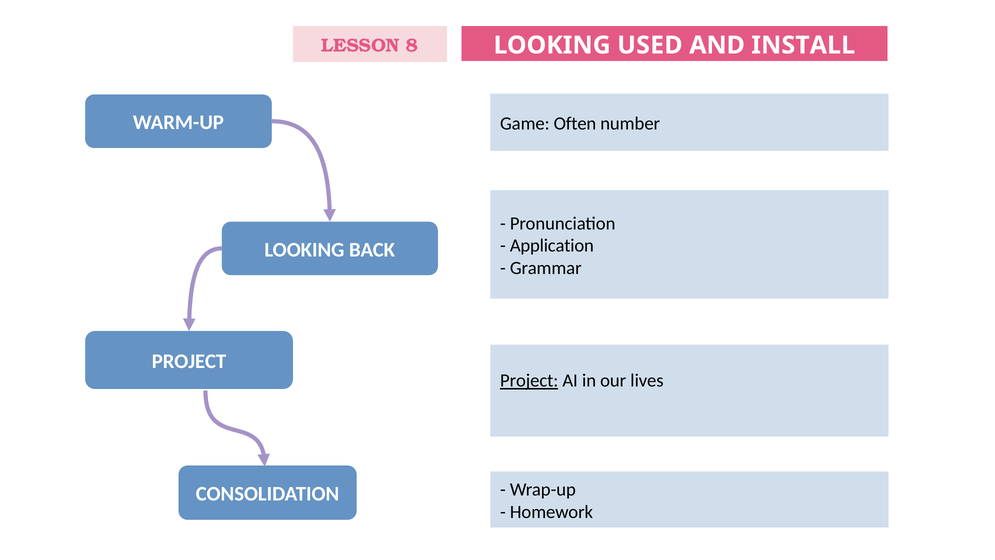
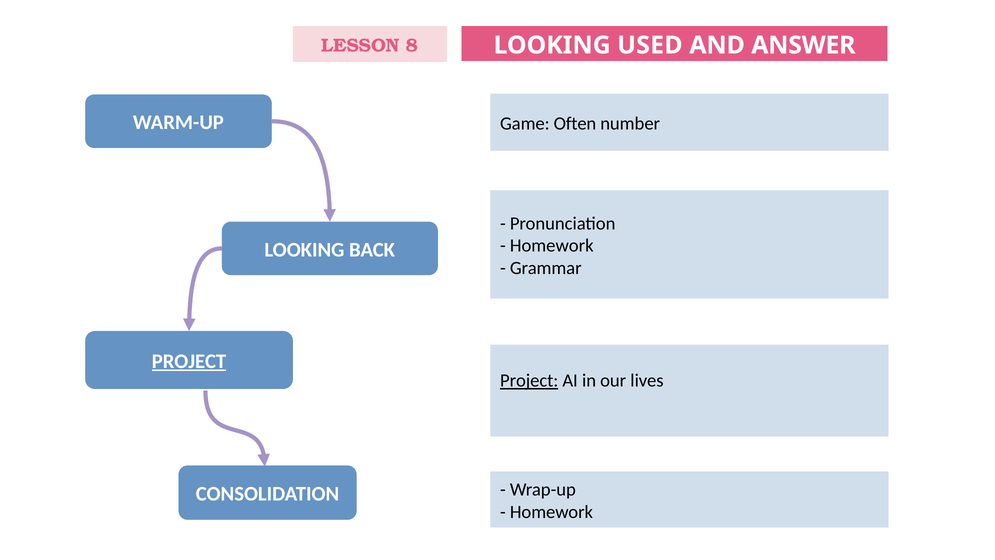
INSTALL: INSTALL -> ANSWER (803, 45)
Application: Application -> Homework (552, 246)
PROJECT underline: none -> present (189, 361)
